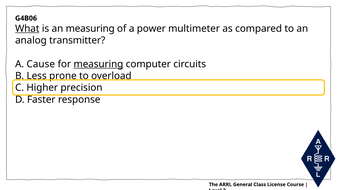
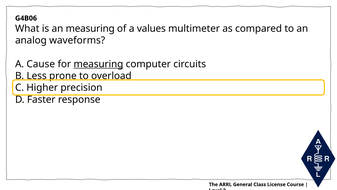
What underline: present -> none (27, 29)
power: power -> values (151, 29)
transmitter: transmitter -> waveforms (77, 40)
